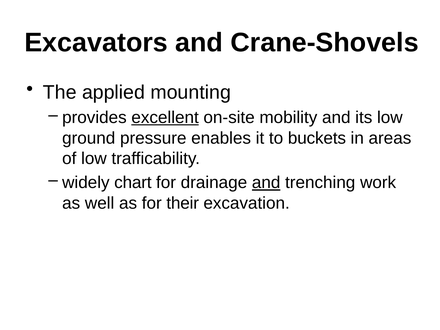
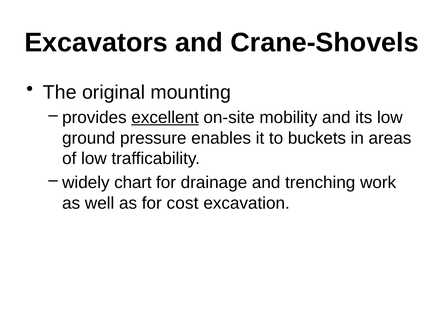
applied: applied -> original (114, 92)
and underline: present -> none (266, 183)
their: their -> cost (182, 203)
